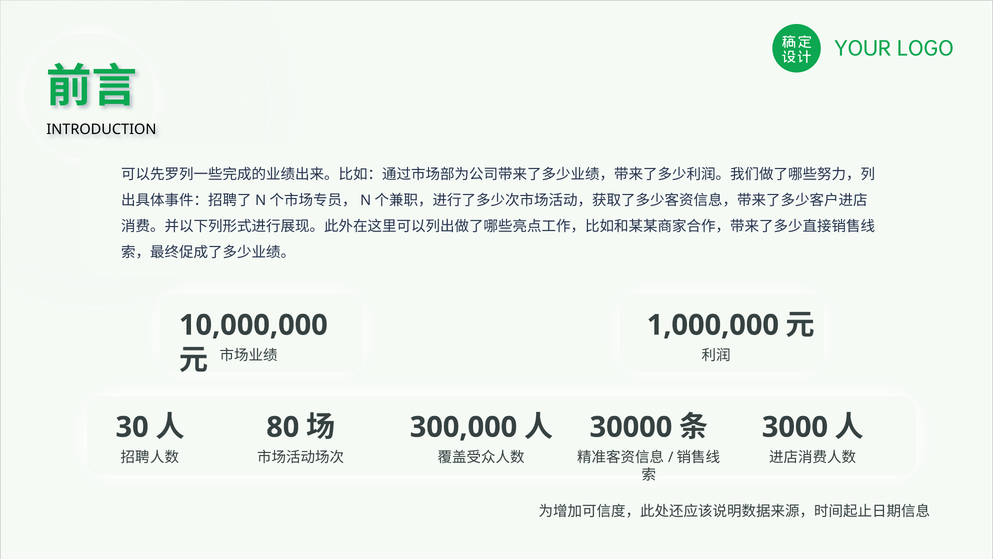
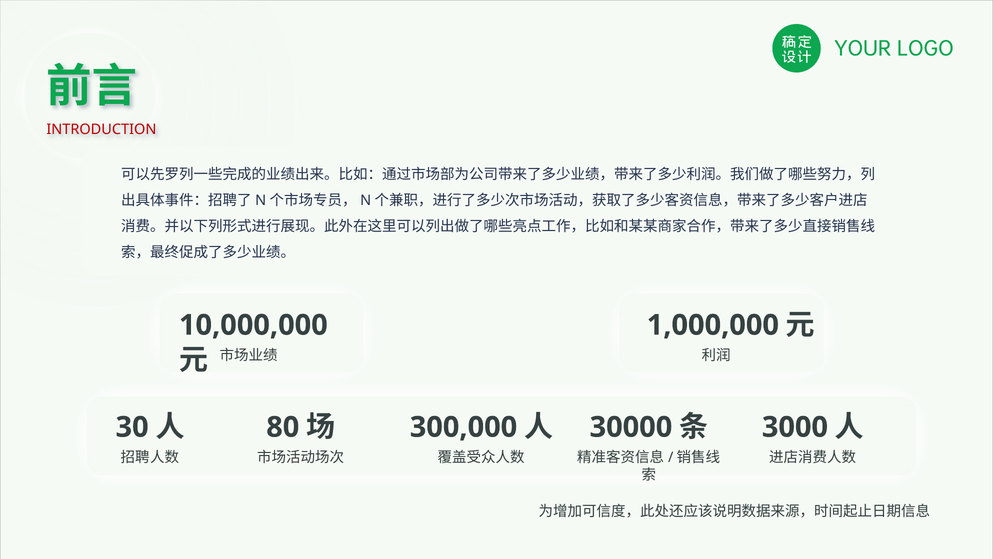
INTRODUCTION colour: black -> red (101, 129)
